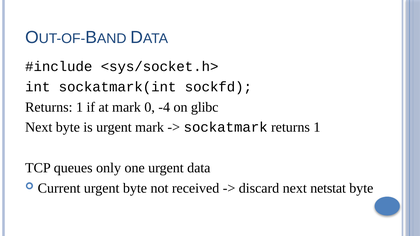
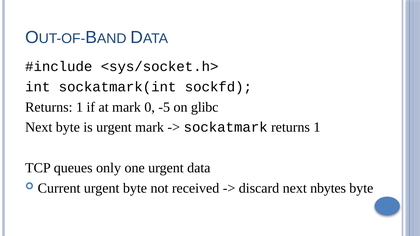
-4: -4 -> -5 (164, 107)
netstat: netstat -> nbytes (328, 188)
